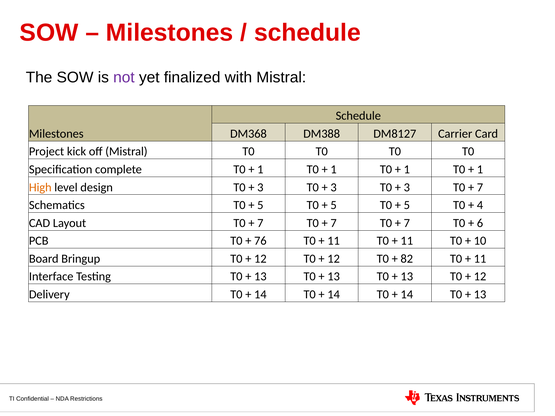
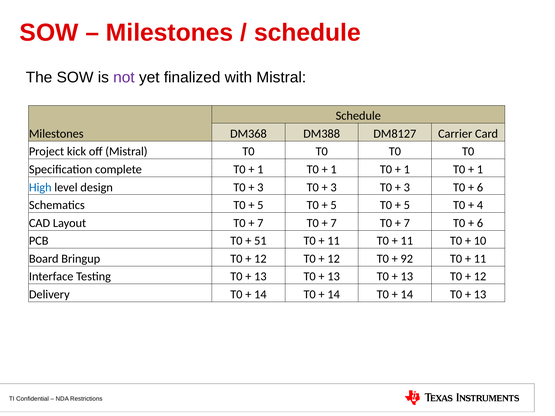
High colour: orange -> blue (40, 187)
7: 7 -> 6 (480, 187)
76: 76 -> 51 (260, 241)
82: 82 -> 92 (407, 259)
